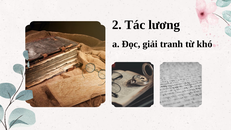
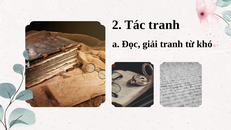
Tác lương: lương -> tranh (164, 25)
